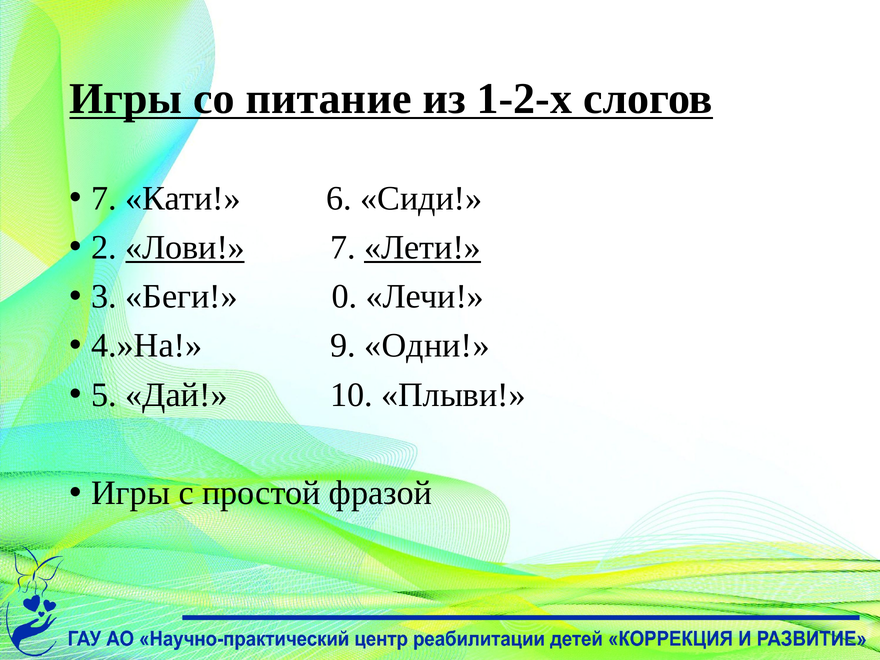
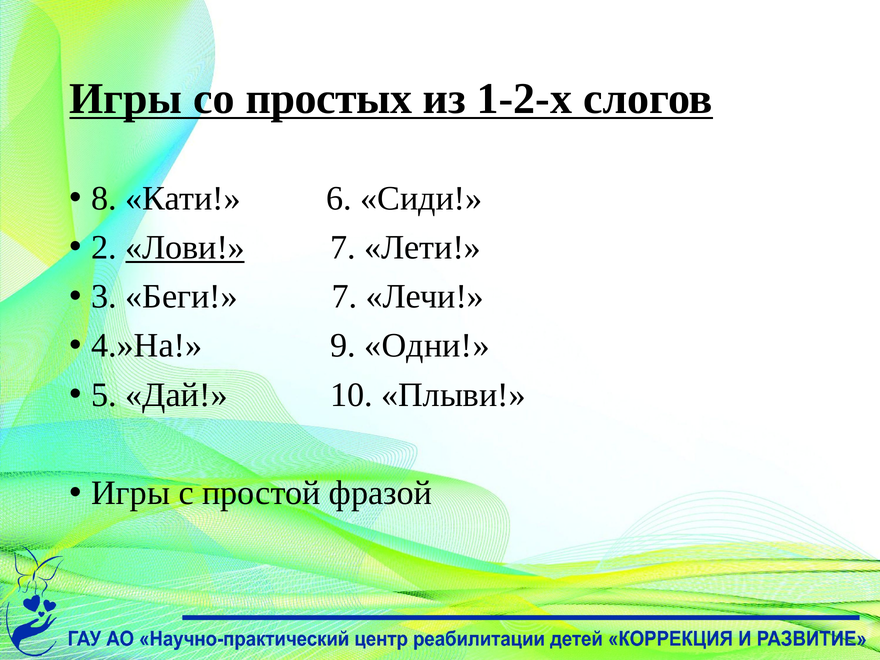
питание: питание -> простых (329, 99)
7: 7 -> 8 (104, 198)
Лети underline: present -> none (423, 247)
Беги 0: 0 -> 7 (345, 297)
